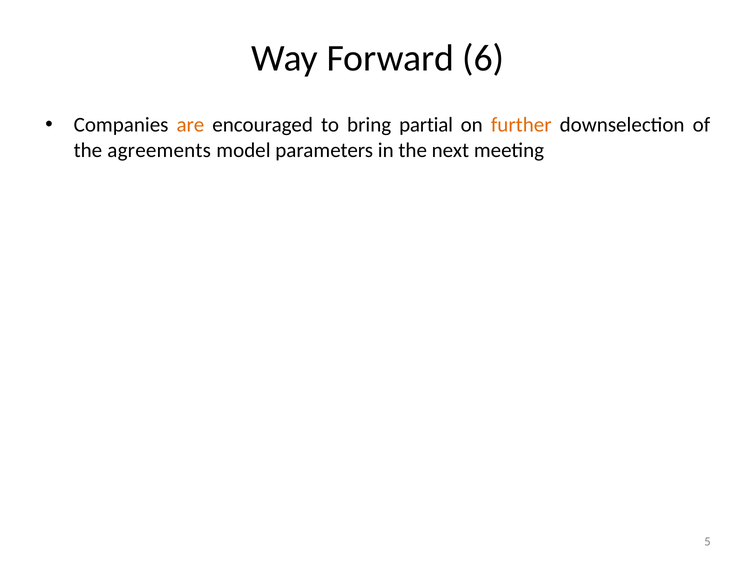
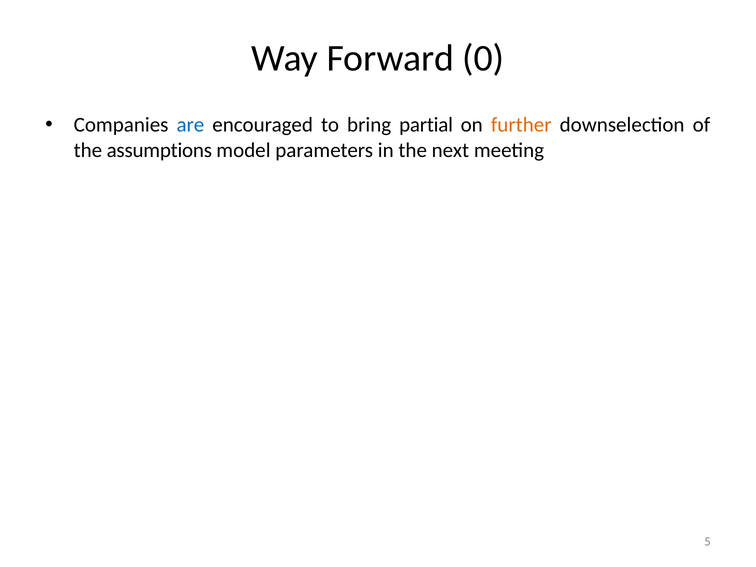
6: 6 -> 0 (483, 58)
are colour: orange -> blue (190, 125)
agreements: agreements -> assumptions (159, 150)
